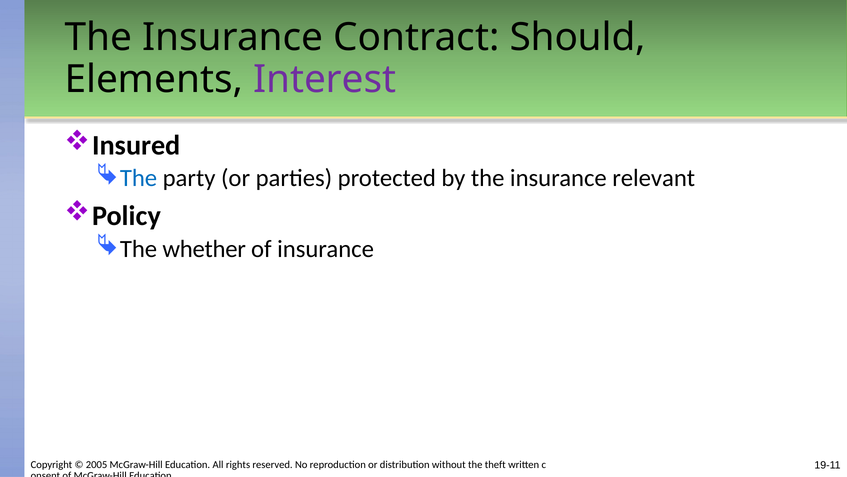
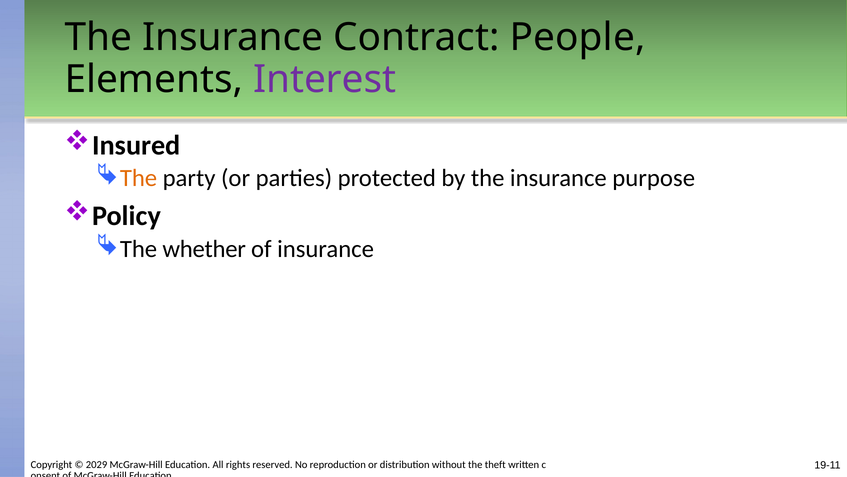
Should: Should -> People (578, 38)
The colour: blue -> orange (139, 178)
relevant: relevant -> purpose (654, 178)
2005: 2005 -> 2029 (97, 464)
